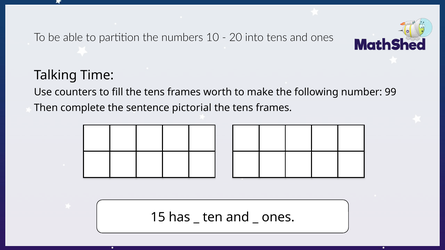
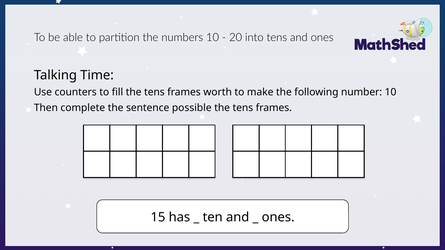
number 99: 99 -> 10 (391, 92)
pictorial: pictorial -> possible (192, 108)
